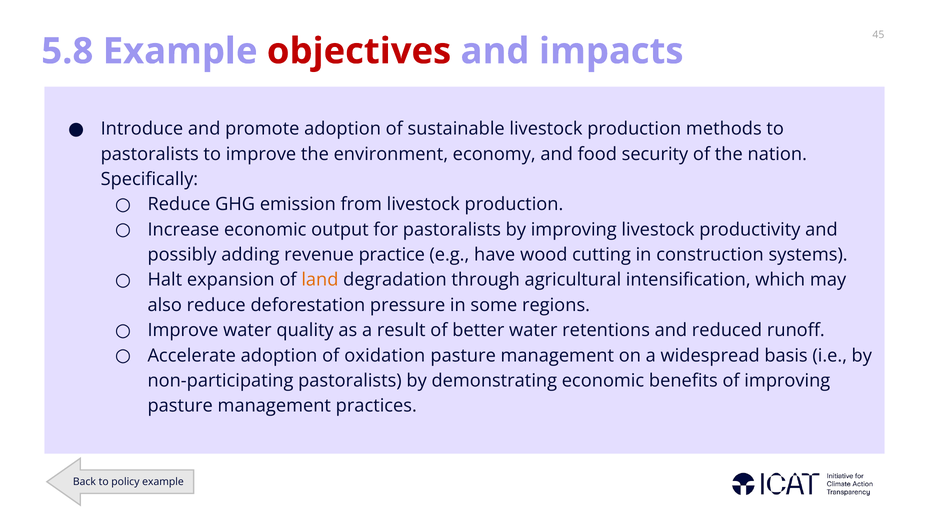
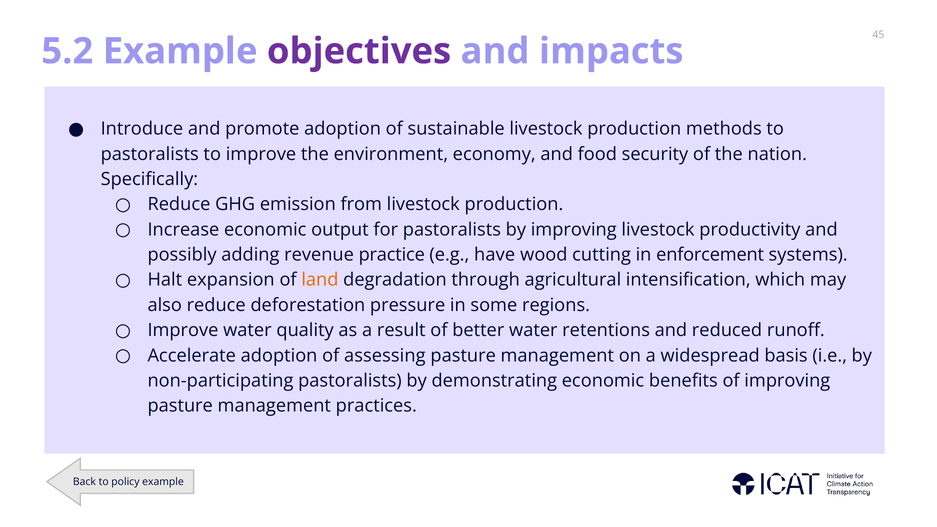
5.8: 5.8 -> 5.2 (67, 51)
objectives colour: red -> purple (359, 51)
construction: construction -> enforcement (710, 255)
oxidation: oxidation -> assessing (385, 356)
